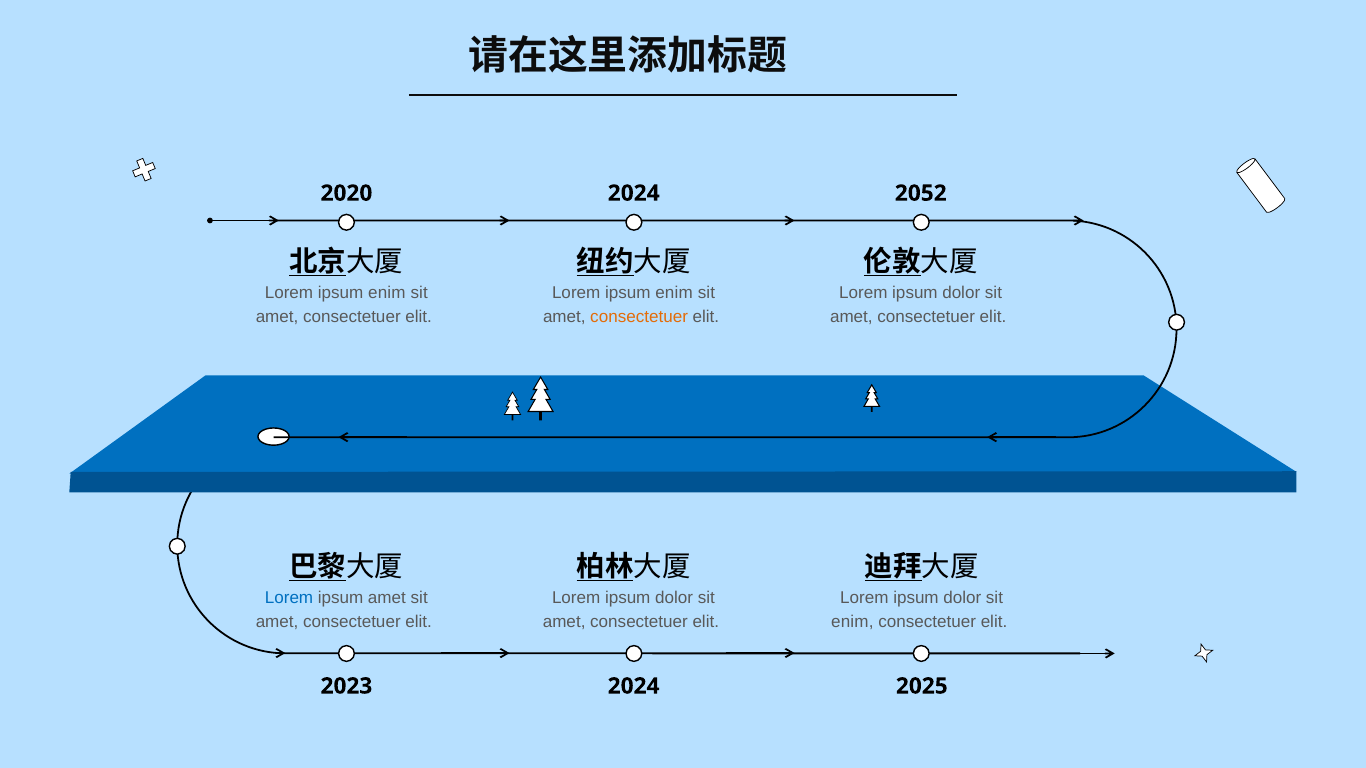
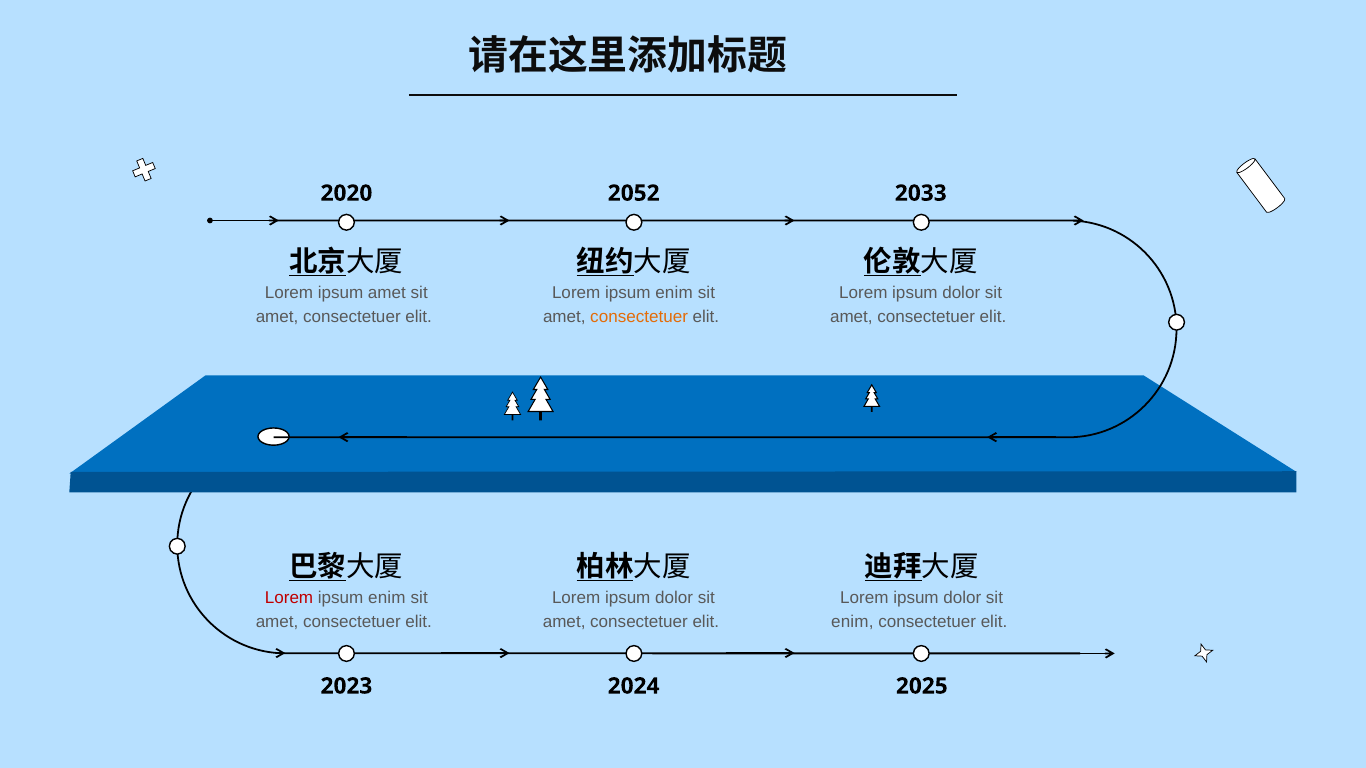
2024: 2024 -> 2052 (634, 193)
2052: 2052 -> 2033 (921, 193)
enim: enim -> amet (387, 293)
Lorem colour: blue -> red (289, 598)
amet: amet -> enim (387, 598)
